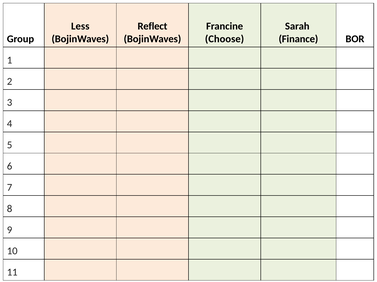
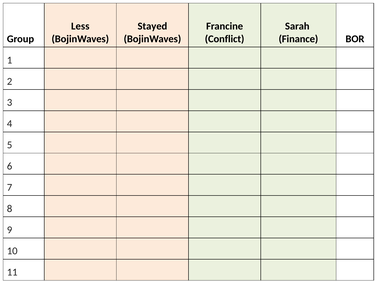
Reflect: Reflect -> Stayed (152, 26)
Choose: Choose -> Conflict (225, 39)
